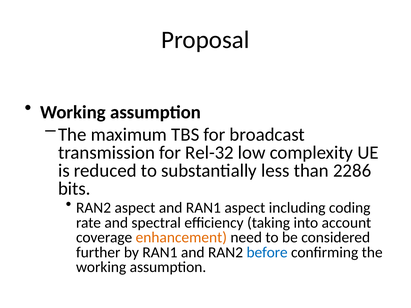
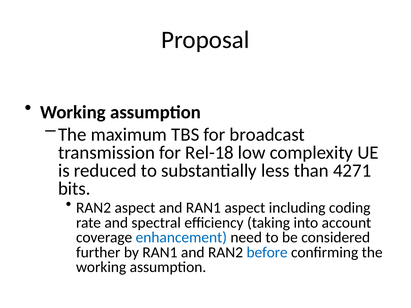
Rel-32: Rel-32 -> Rel-18 (210, 153)
2286: 2286 -> 4271 (352, 171)
enhancement colour: orange -> blue (181, 238)
